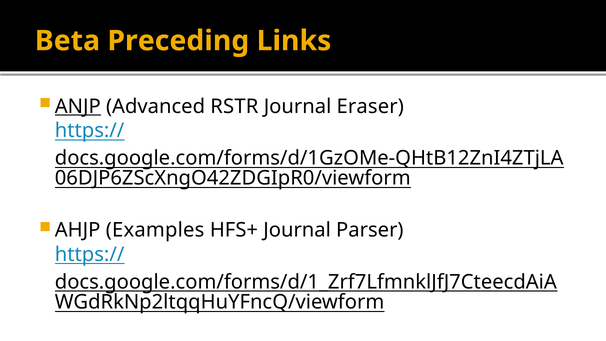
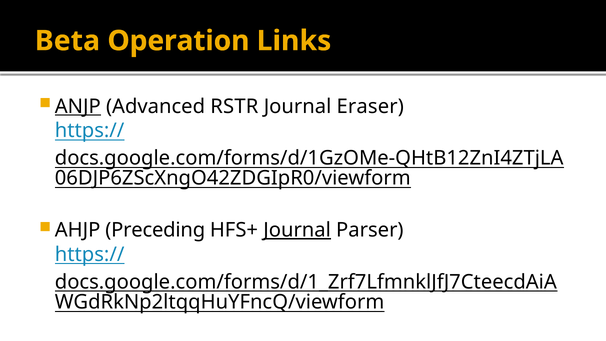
Preceding: Preceding -> Operation (178, 41)
Examples: Examples -> Preceding (155, 230)
Journal underline: none -> present (297, 230)
